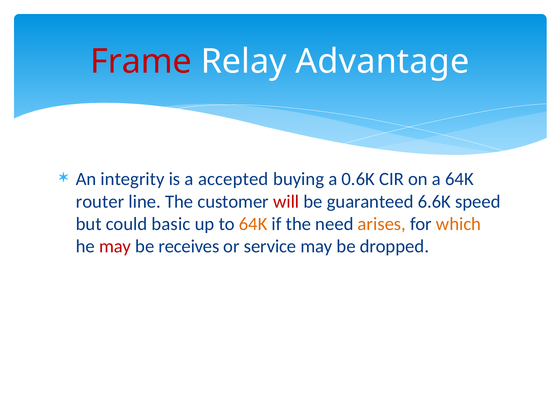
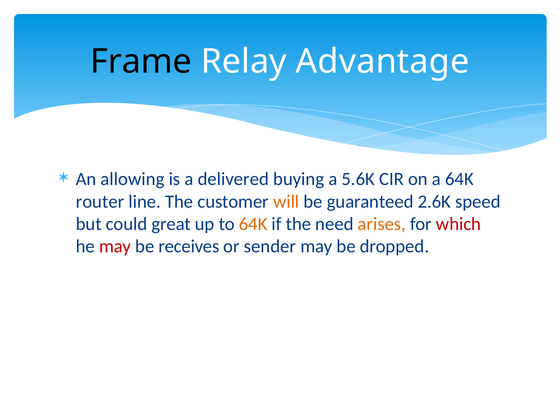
Frame colour: red -> black (141, 61)
integrity: integrity -> allowing (133, 179)
accepted: accepted -> delivered (233, 179)
0.6K: 0.6K -> 5.6K (358, 179)
will colour: red -> orange (286, 202)
6.6K: 6.6K -> 2.6K (434, 202)
basic: basic -> great (171, 224)
which colour: orange -> red (459, 224)
service: service -> sender (270, 246)
